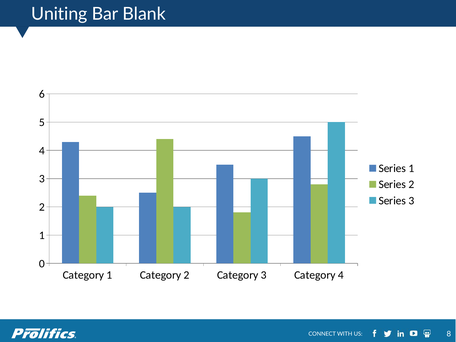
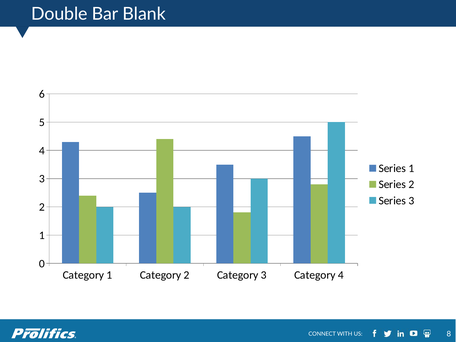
Uniting: Uniting -> Double (59, 14)
